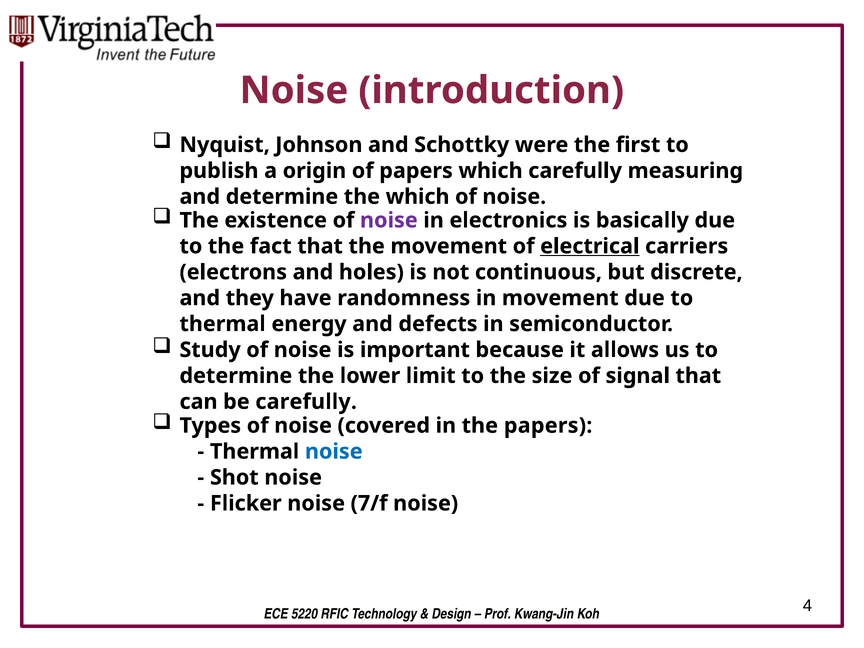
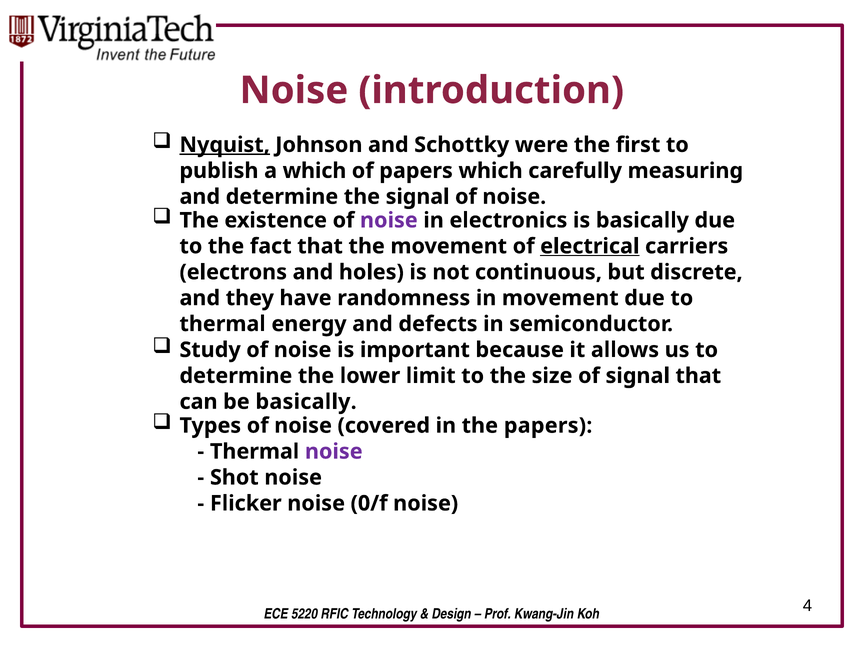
Nyquist underline: none -> present (225, 145)
a origin: origin -> which (314, 171)
the which: which -> signal (418, 197)
be carefully: carefully -> basically (306, 402)
noise colour: blue -> purple (334, 452)
7/f: 7/f -> 0/f (369, 503)
